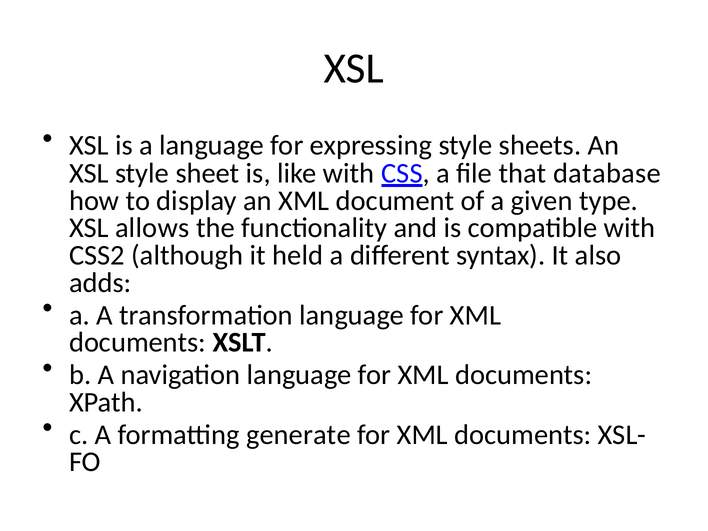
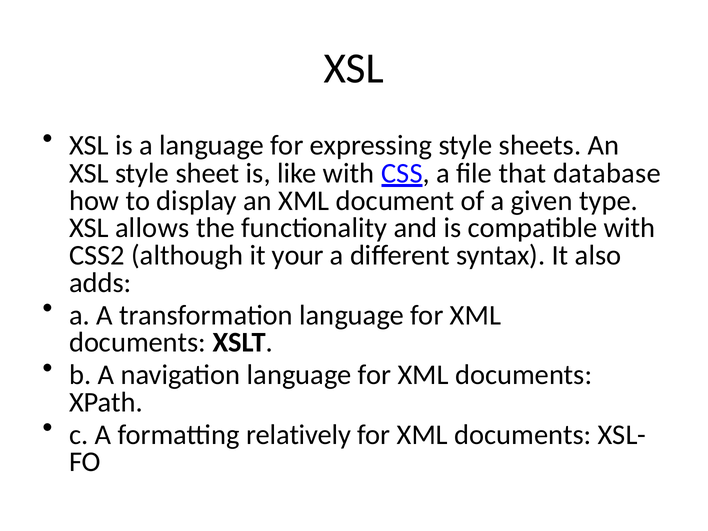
held: held -> your (298, 255)
generate: generate -> relatively (299, 435)
